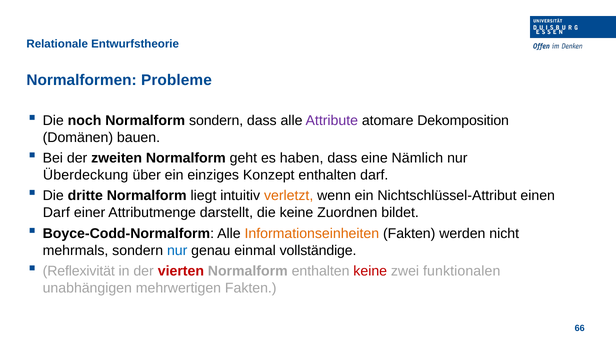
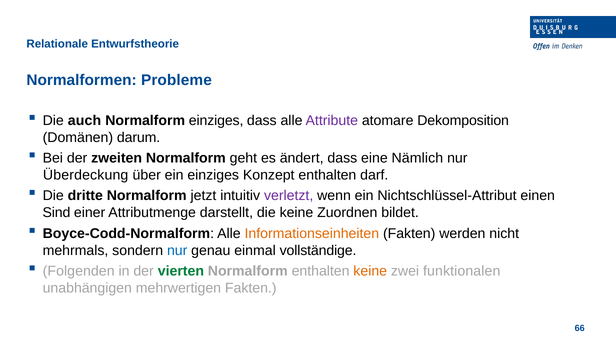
noch: noch -> auch (84, 121)
Normalform sondern: sondern -> einziges (216, 121)
bauen: bauen -> darum (139, 138)
haben: haben -> ändert (302, 158)
liegt: liegt -> jetzt (204, 196)
verletzt colour: orange -> purple (289, 196)
Darf: Darf -> Sind (56, 213)
Reflexivität: Reflexivität -> Folgenden (79, 272)
vierten colour: red -> green (181, 272)
keine colour: red -> orange (370, 272)
